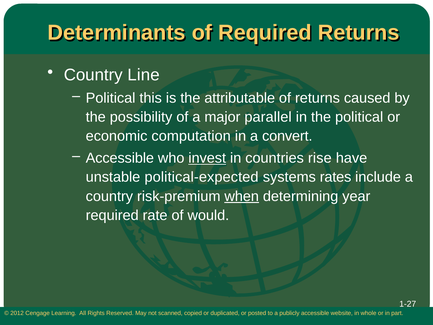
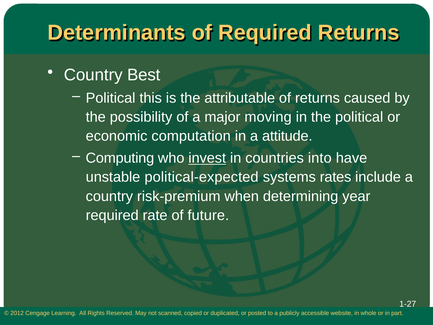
Line: Line -> Best (144, 75)
parallel: parallel -> moving (268, 117)
convert: convert -> attitude (287, 136)
Accessible: Accessible -> Computing (120, 158)
rise: rise -> into (320, 158)
when underline: present -> none (242, 196)
would: would -> future (208, 215)
